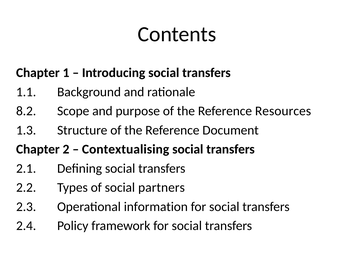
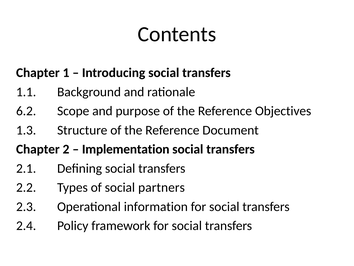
8.2: 8.2 -> 6.2 (26, 111)
Resources: Resources -> Objectives (283, 111)
Contextualising: Contextualising -> Implementation (126, 149)
